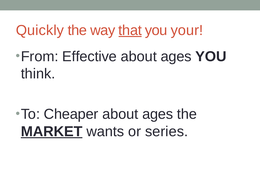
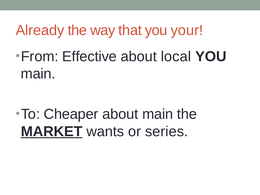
Quickly: Quickly -> Already (40, 30)
that underline: present -> none (130, 30)
ages: ages -> local (176, 56)
think: think -> main (38, 74)
ages: ages -> main (158, 114)
